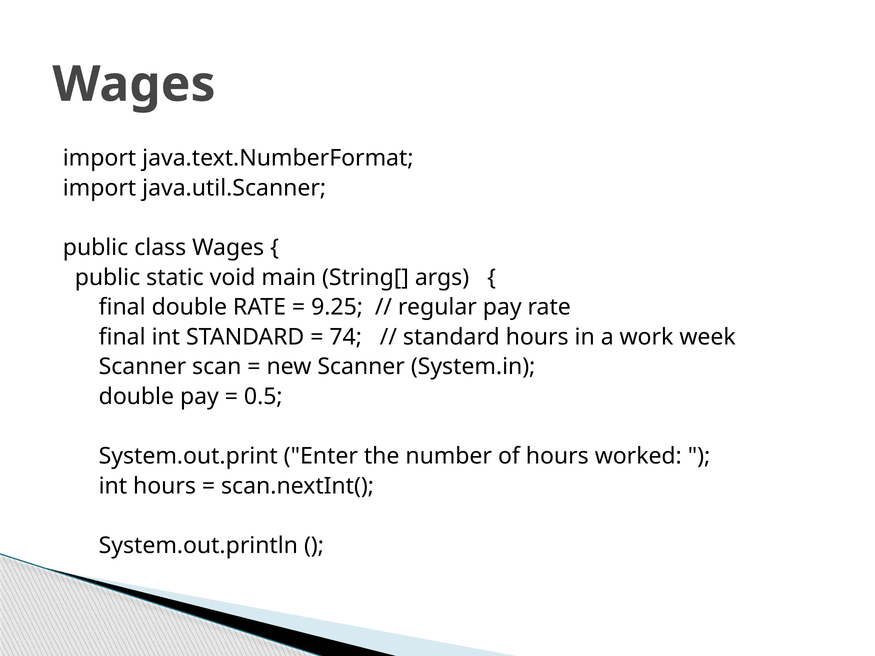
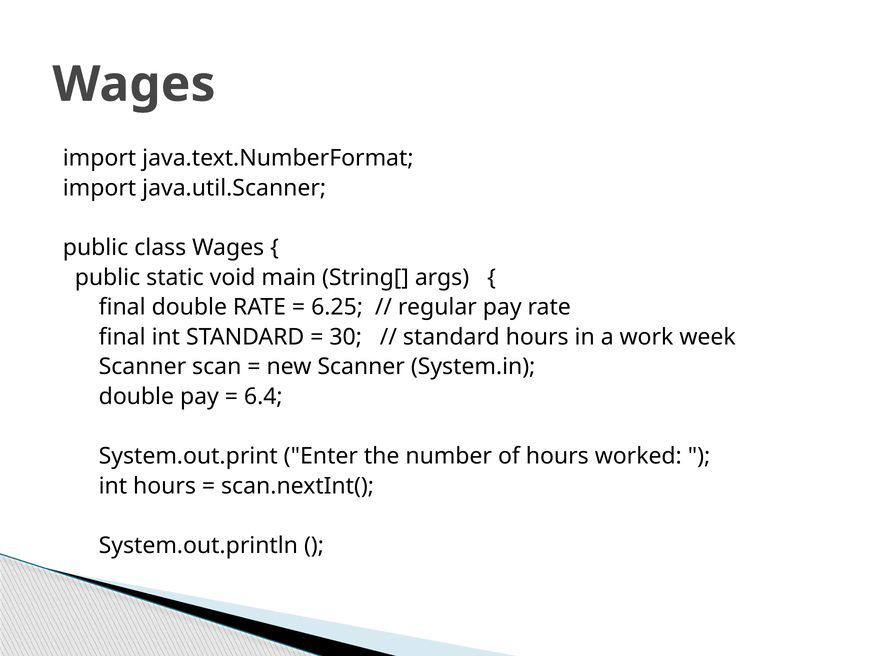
9.25: 9.25 -> 6.25 (337, 307)
74: 74 -> 30 (346, 337)
0.5: 0.5 -> 6.4 (263, 397)
